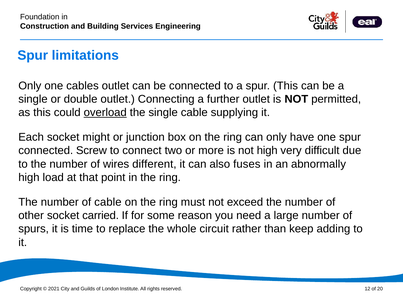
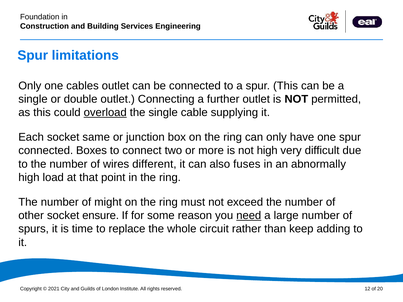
might: might -> same (96, 137)
Screw: Screw -> Boxes (91, 151)
of cable: cable -> might (108, 202)
carried: carried -> ensure (101, 216)
need underline: none -> present (249, 216)
